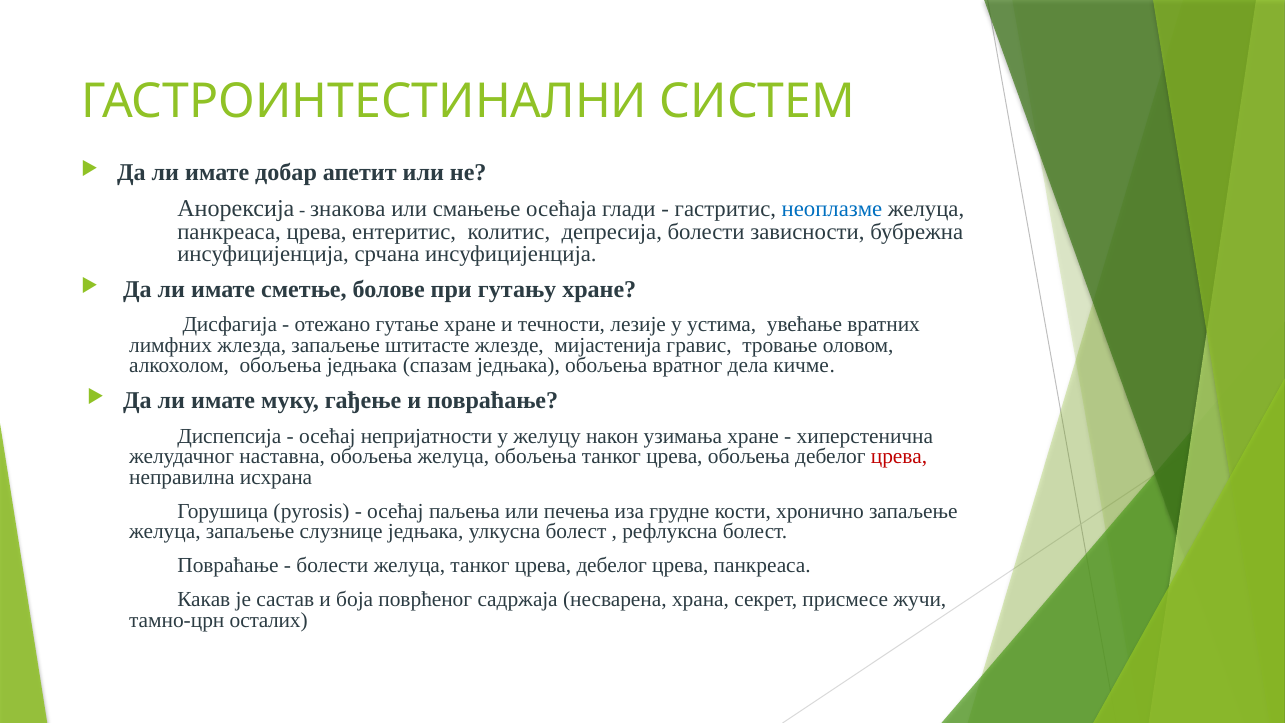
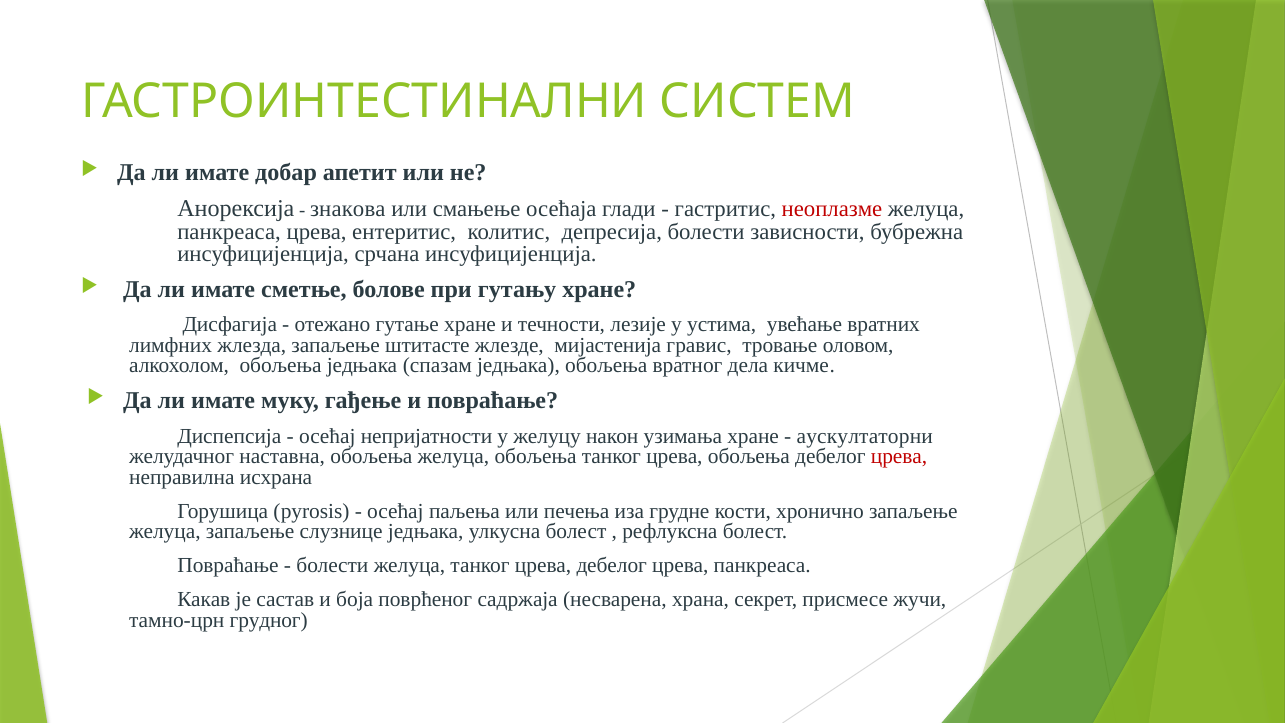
неоплазме colour: blue -> red (832, 209)
хиперстенична: хиперстенична -> аускултаторни (865, 436)
осталих: осталих -> грудног (269, 620)
